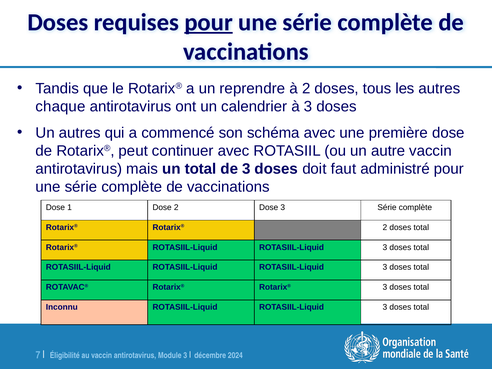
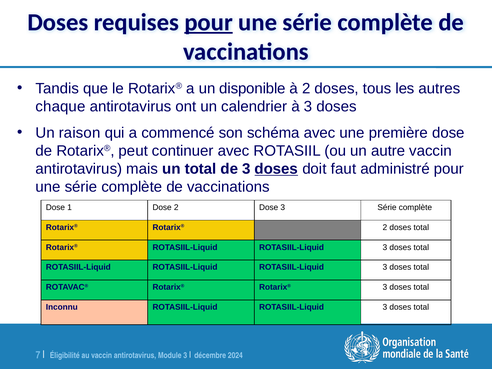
reprendre: reprendre -> disponible (252, 89)
Un autres: autres -> raison (80, 133)
doses underline: none -> present (276, 169)
